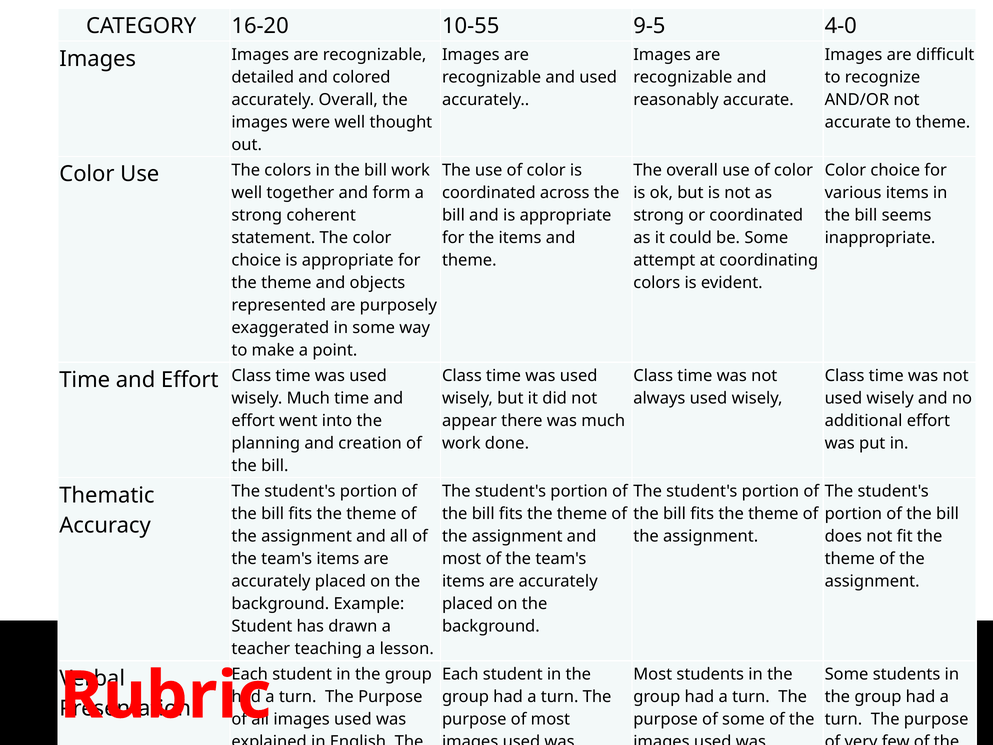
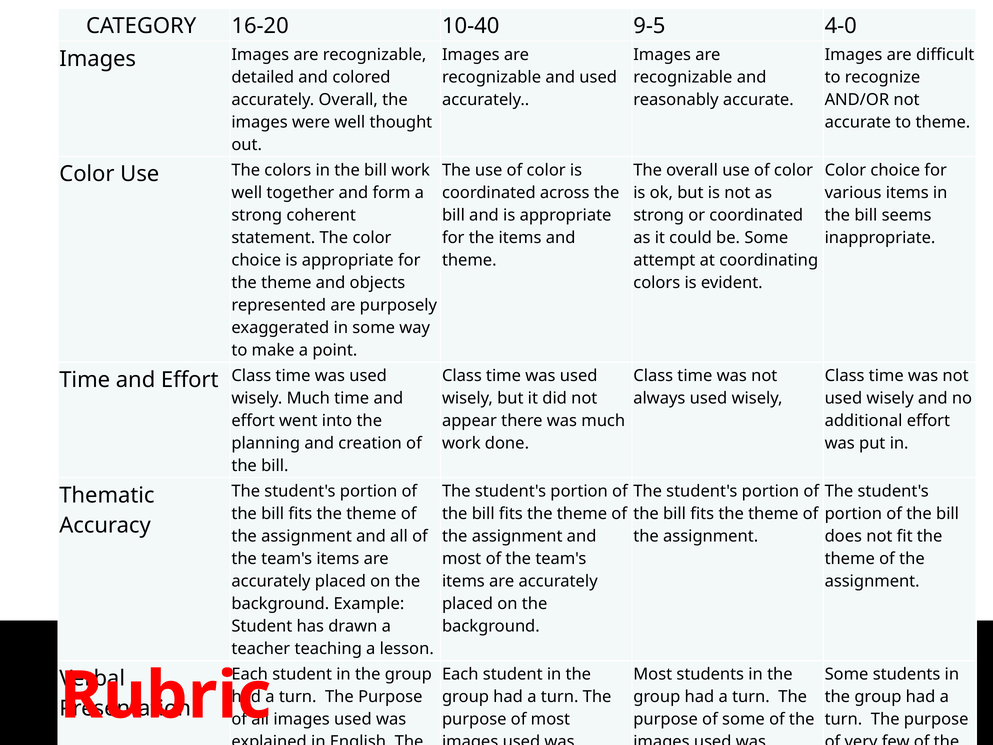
10-55: 10-55 -> 10-40 (471, 26)
